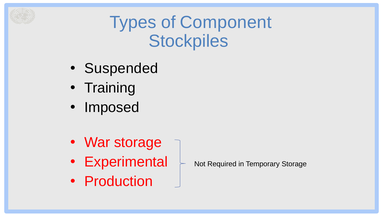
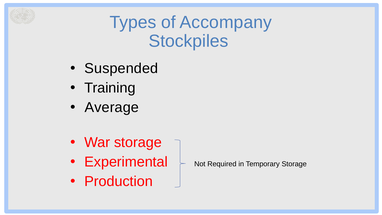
Component: Component -> Accompany (226, 22)
Imposed: Imposed -> Average (112, 107)
